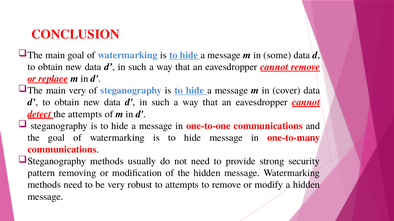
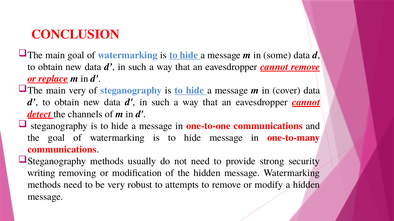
the attempts: attempts -> channels (85, 114)
pattern: pattern -> writing (41, 173)
